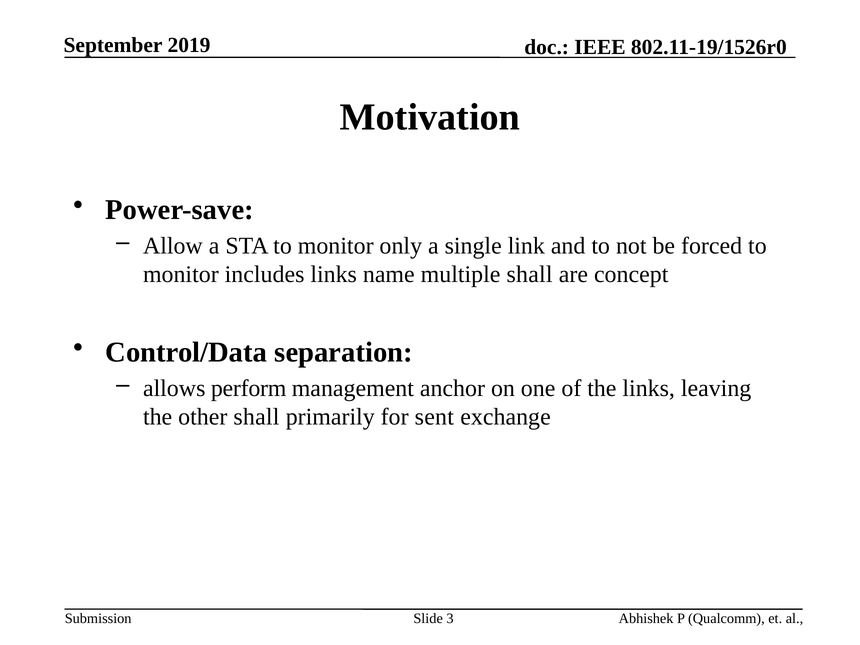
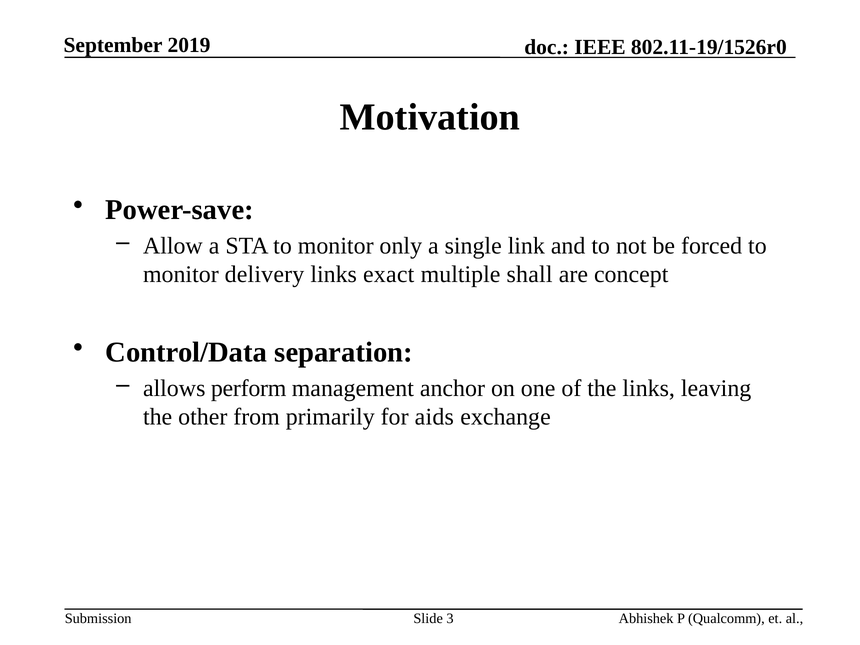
includes: includes -> delivery (264, 275)
name: name -> exact (389, 275)
other shall: shall -> from (257, 417)
sent: sent -> aids (434, 417)
